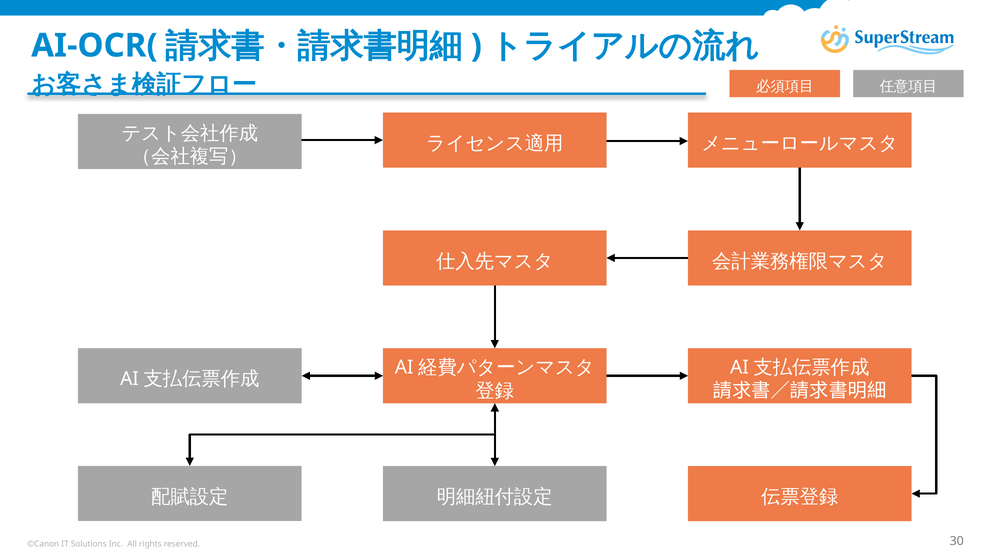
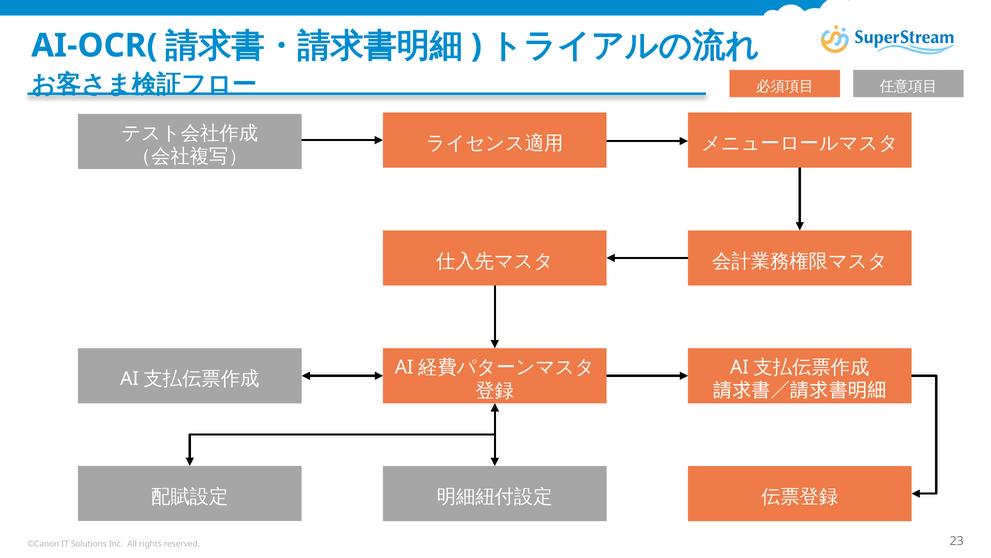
30: 30 -> 23 (957, 541)
